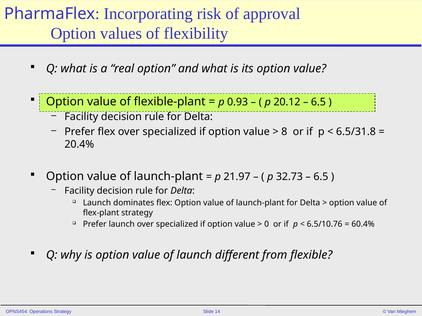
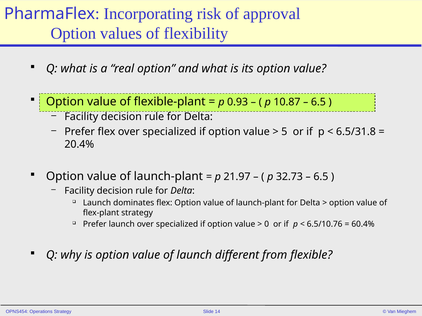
20.12: 20.12 -> 10.87 (287, 102)
8: 8 -> 5 (284, 132)
